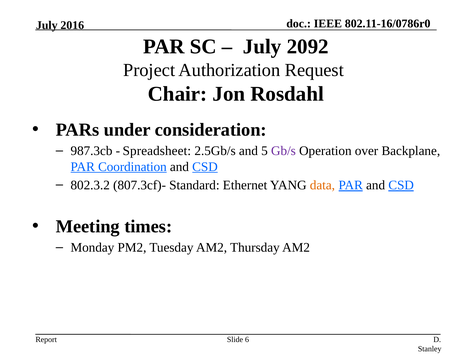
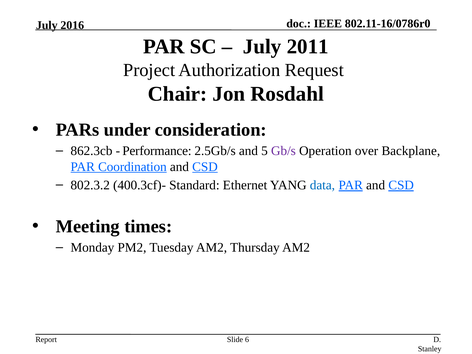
2092: 2092 -> 2011 (308, 47)
987.3cb: 987.3cb -> 862.3cb (91, 151)
Spreadsheet: Spreadsheet -> Performance (157, 151)
807.3cf)-: 807.3cf)- -> 400.3cf)- (140, 185)
data colour: orange -> blue (322, 185)
